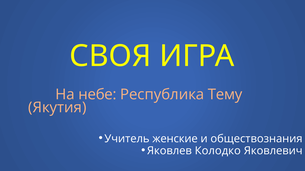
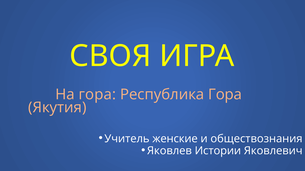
На небе: небе -> гора (97, 95)
Республика Тему: Тему -> Гора (225, 95)
Колодко: Колодко -> Истории (218, 151)
